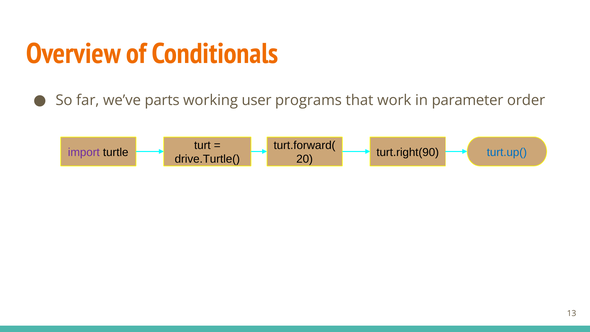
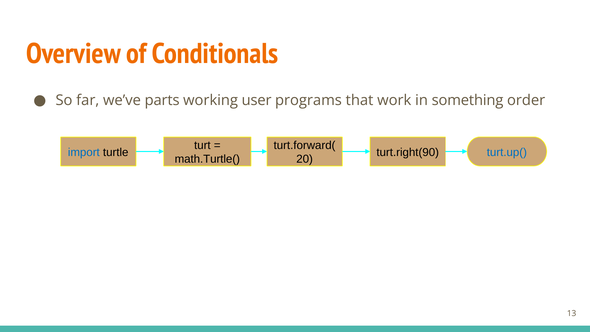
parameter: parameter -> something (468, 100)
import colour: purple -> blue (84, 152)
drive.Turtle(: drive.Turtle( -> math.Turtle( (207, 159)
